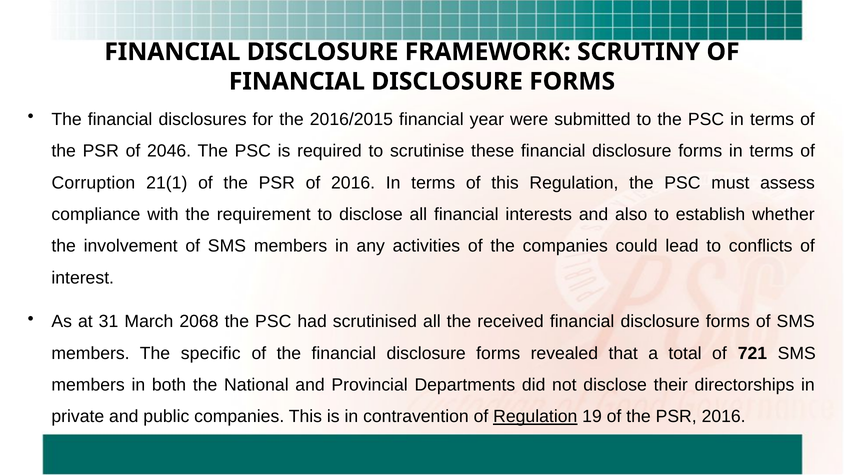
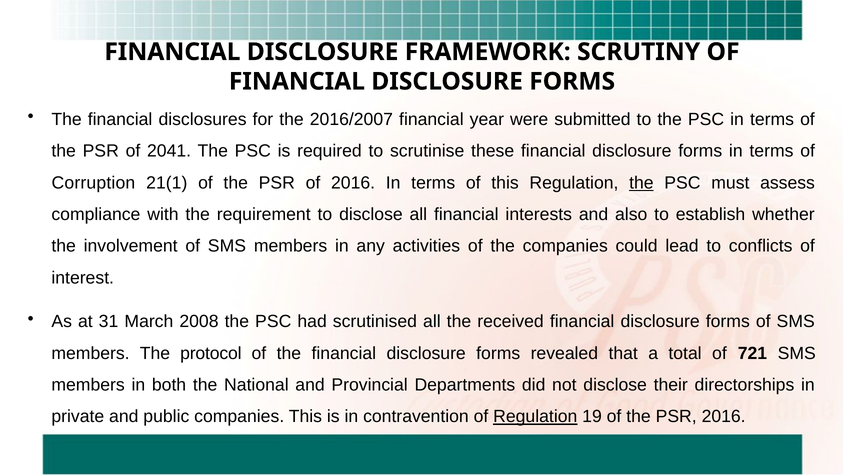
2016/2015: 2016/2015 -> 2016/2007 (351, 119)
2046: 2046 -> 2041 (169, 151)
the underline: none -> present (641, 183)
2068: 2068 -> 2008 (199, 321)
specific: specific -> protocol (211, 353)
